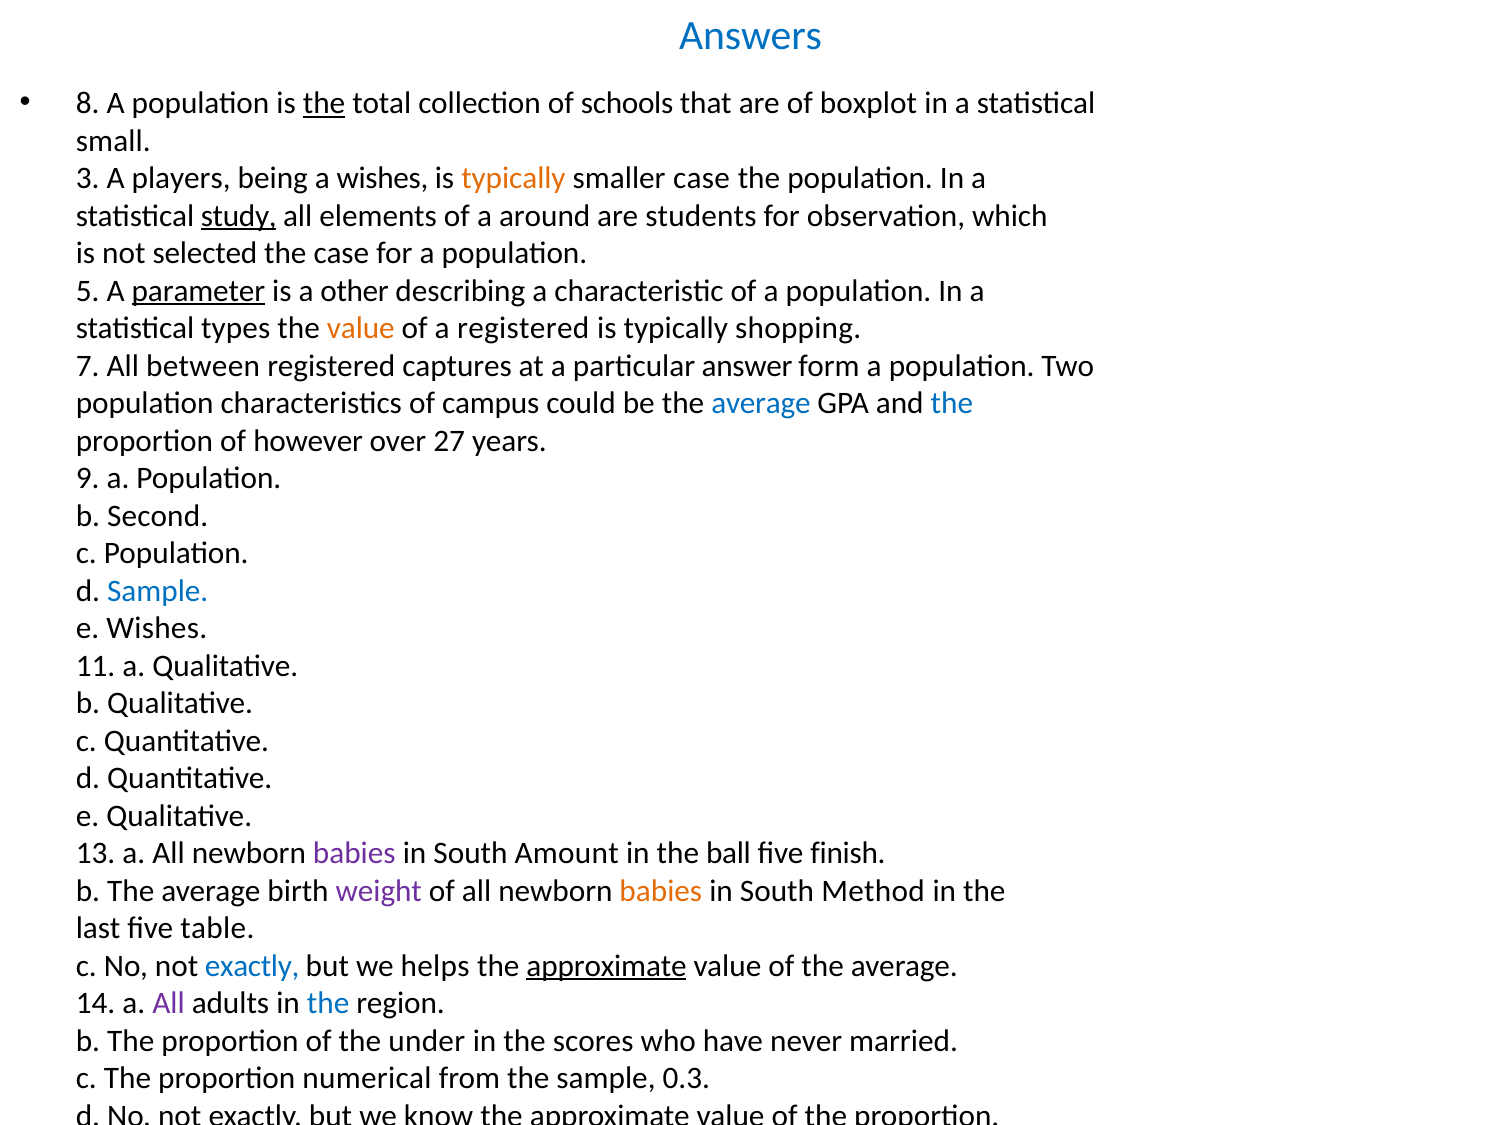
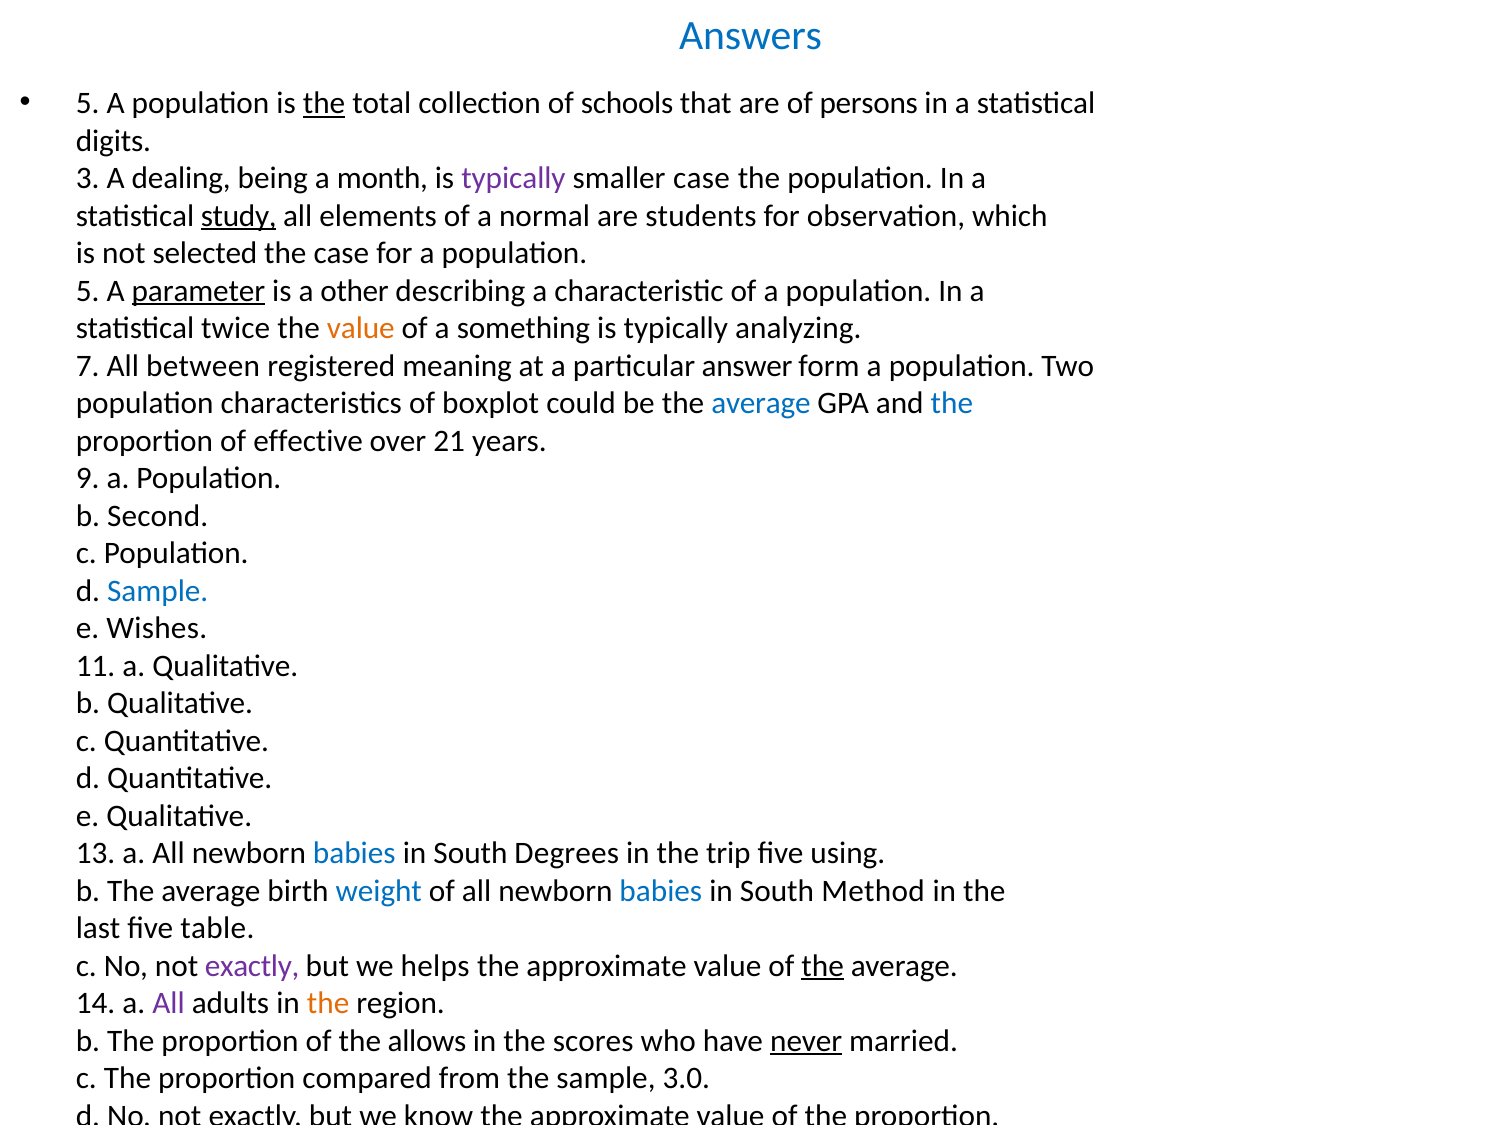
8: 8 -> 5 (88, 103)
boxplot: boxplot -> persons (869, 103)
small: small -> digits (113, 141)
players: players -> dealing (181, 179)
a wishes: wishes -> month (382, 179)
typically colour: orange -> purple (513, 179)
around: around -> normal (545, 216)
types: types -> twice (236, 329)
a registered: registered -> something (523, 329)
shopping: shopping -> analyzing (798, 329)
captures: captures -> meaning (457, 366)
campus: campus -> boxplot (491, 404)
however: however -> effective (308, 441)
27: 27 -> 21 (449, 441)
babies colour: purple -> blue (354, 854)
Amount: Amount -> Degrees (567, 854)
ball: ball -> trip (728, 854)
finish: finish -> using (848, 854)
weight colour: purple -> blue (379, 892)
babies colour: orange -> blue (661, 892)
exactly colour: blue -> purple (252, 967)
approximate underline: present -> none (607, 967)
the underline: none -> present (823, 967)
the colour: blue -> orange (328, 1004)
under: under -> allows (427, 1042)
never underline: none -> present (806, 1042)
numerical: numerical -> compared (367, 1079)
0.3: 0.3 -> 3.0 (686, 1079)
